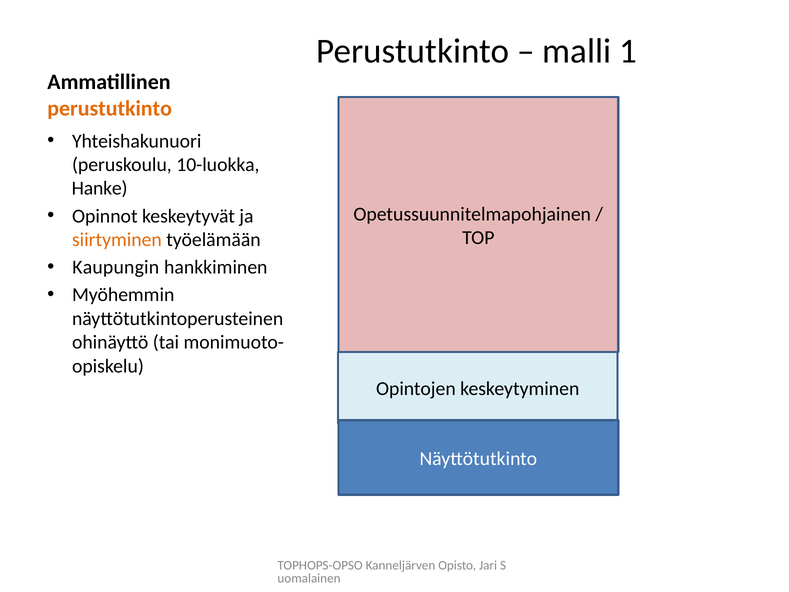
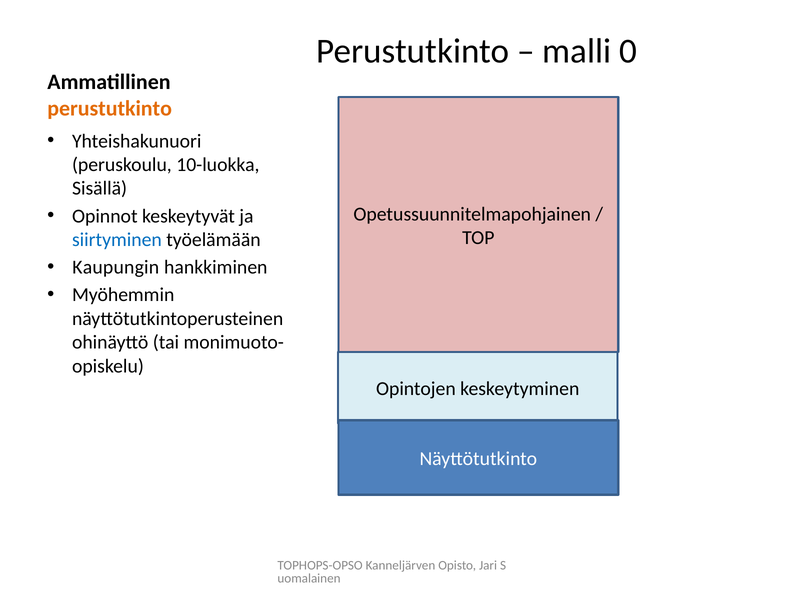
1: 1 -> 0 (628, 51)
Hanke: Hanke -> Sisällä (100, 188)
siirtyminen colour: orange -> blue (117, 240)
